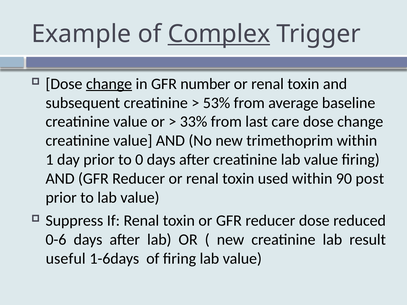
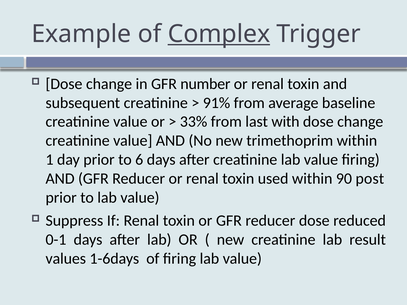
change underline: present -> none (109, 84)
53%: 53% -> 91% (217, 103)
care: care -> with (285, 122)
0: 0 -> 6 (139, 160)
0-6: 0-6 -> 0-1 (56, 240)
useful: useful -> values (66, 259)
